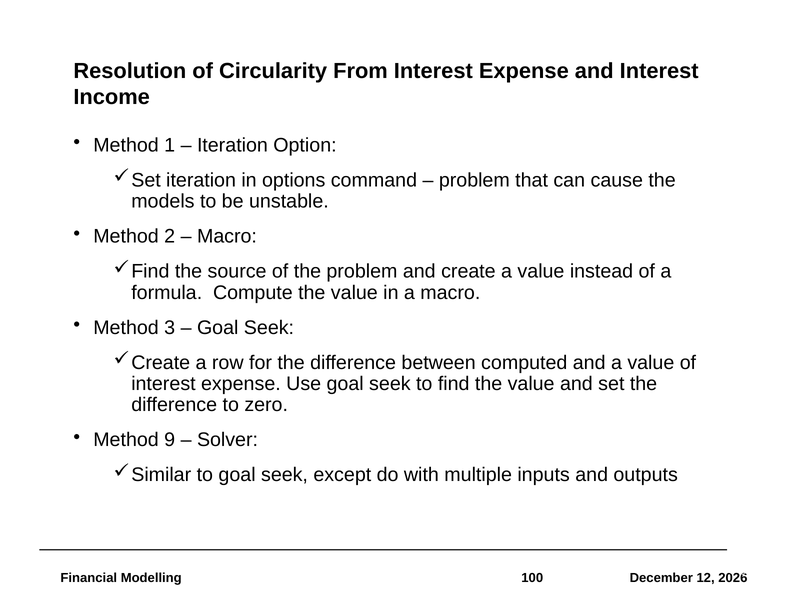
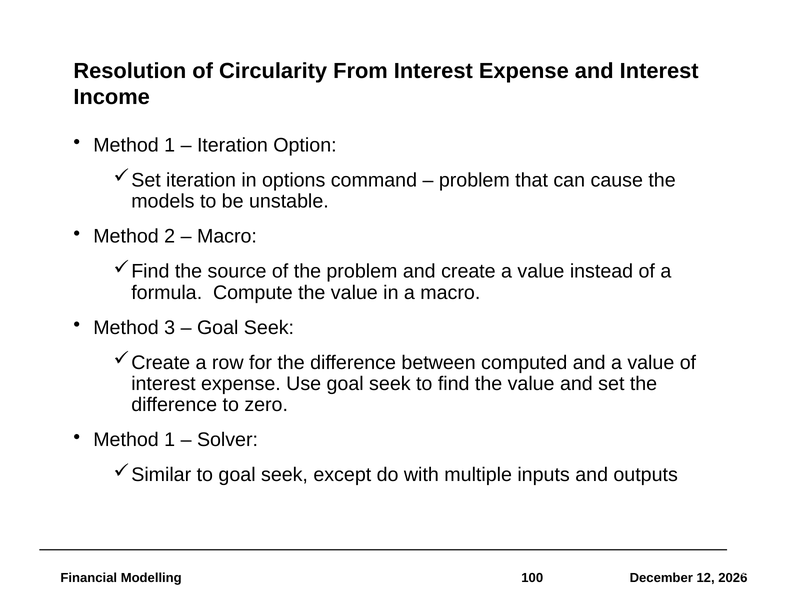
9: 9 -> 1 (170, 440)
